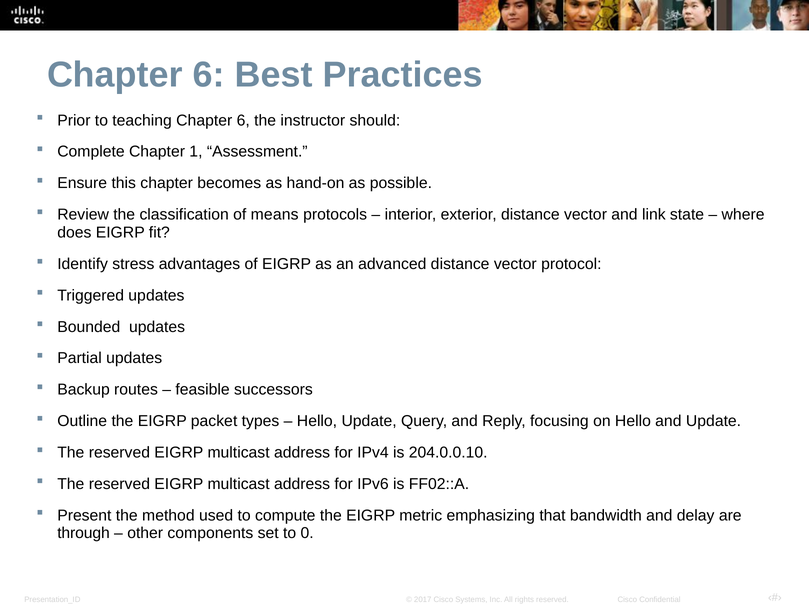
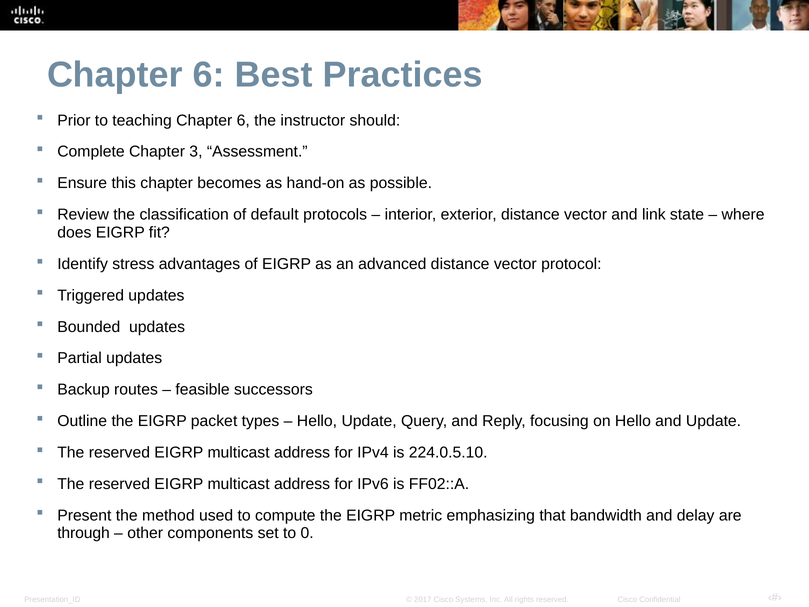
1: 1 -> 3 (196, 152)
means: means -> default (275, 215)
204.0.0.10: 204.0.0.10 -> 224.0.5.10 (448, 452)
